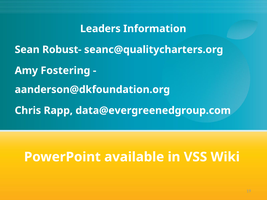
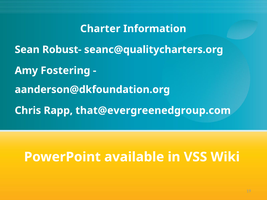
Leaders: Leaders -> Charter (100, 29)
data@evergreenedgroup.com: data@evergreenedgroup.com -> that@evergreenedgroup.com (153, 111)
